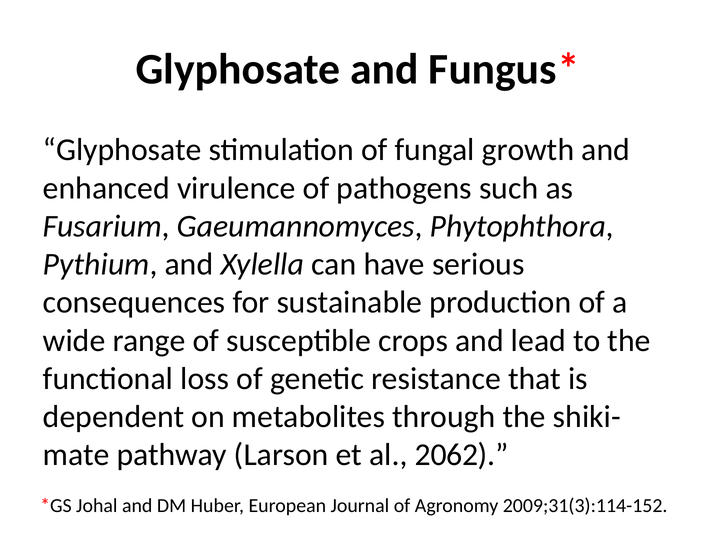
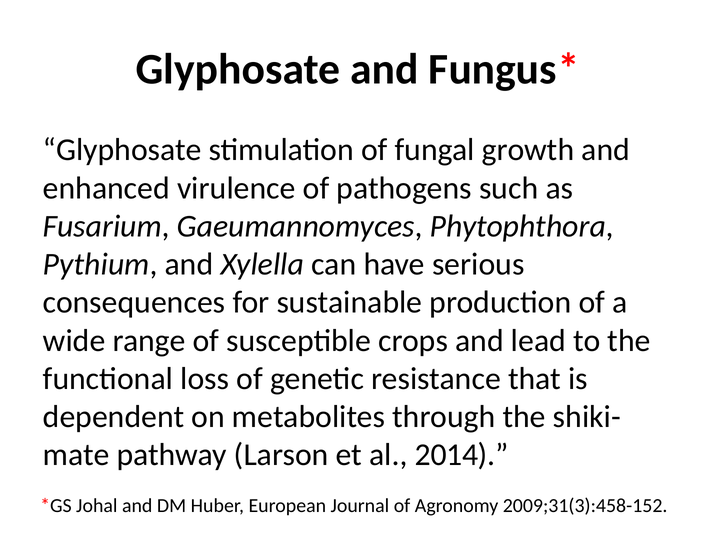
2062: 2062 -> 2014 (462, 455)
2009;31(3):114-152: 2009;31(3):114-152 -> 2009;31(3):458-152 (585, 506)
